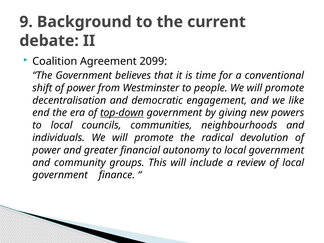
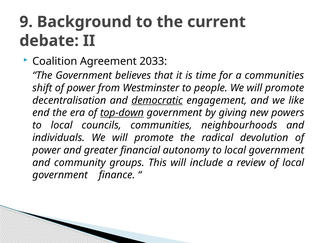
2099: 2099 -> 2033 (153, 61)
a conventional: conventional -> communities (274, 75)
democratic underline: none -> present (157, 100)
